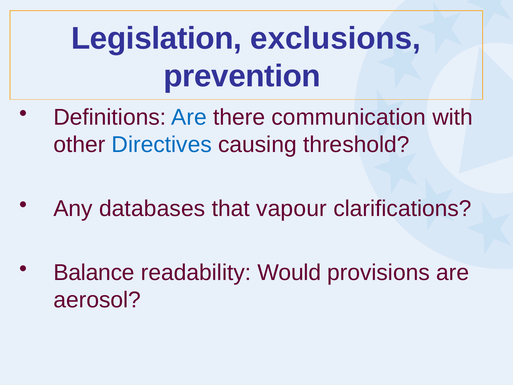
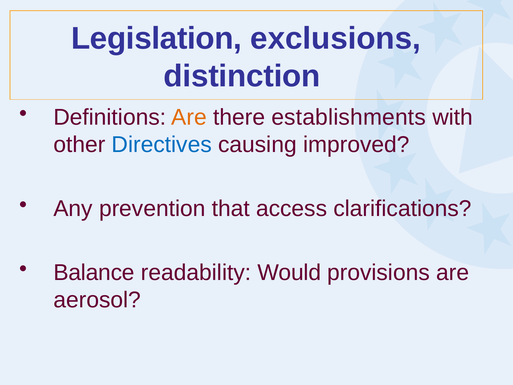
prevention: prevention -> distinction (242, 76)
Are colour: blue -> orange (189, 117)
communication: communication -> establishments (349, 117)
threshold: threshold -> improved (356, 145)
databases: databases -> prevention (152, 209)
vapour: vapour -> access (292, 209)
